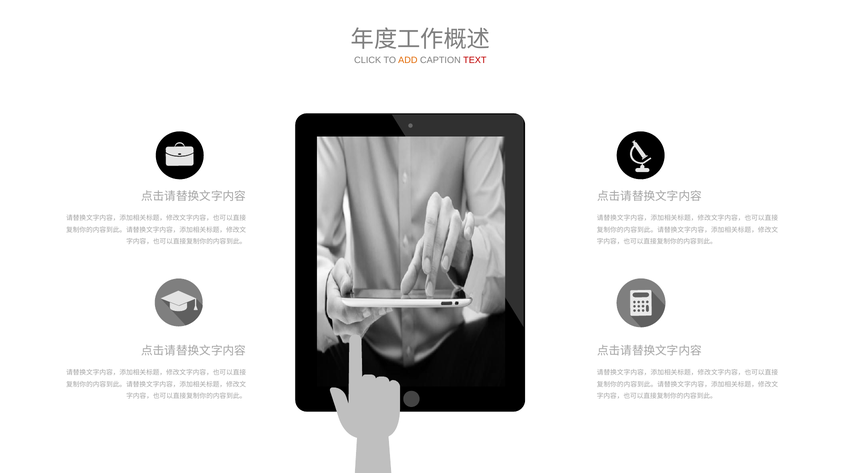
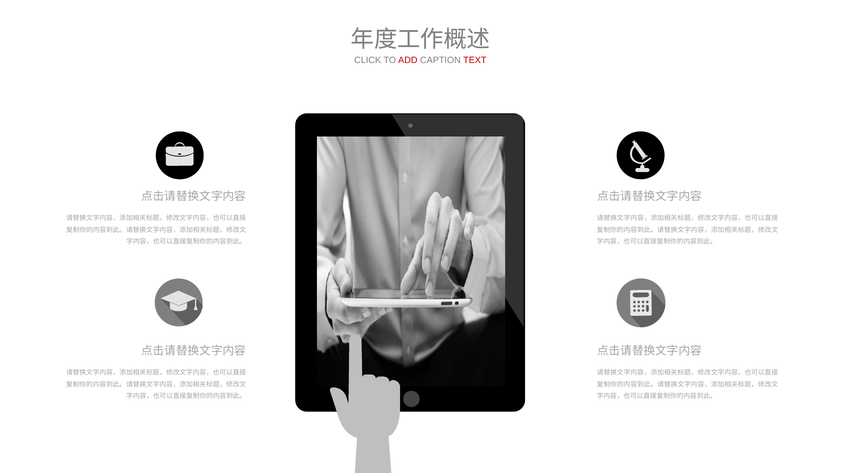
ADD colour: orange -> red (408, 60)
